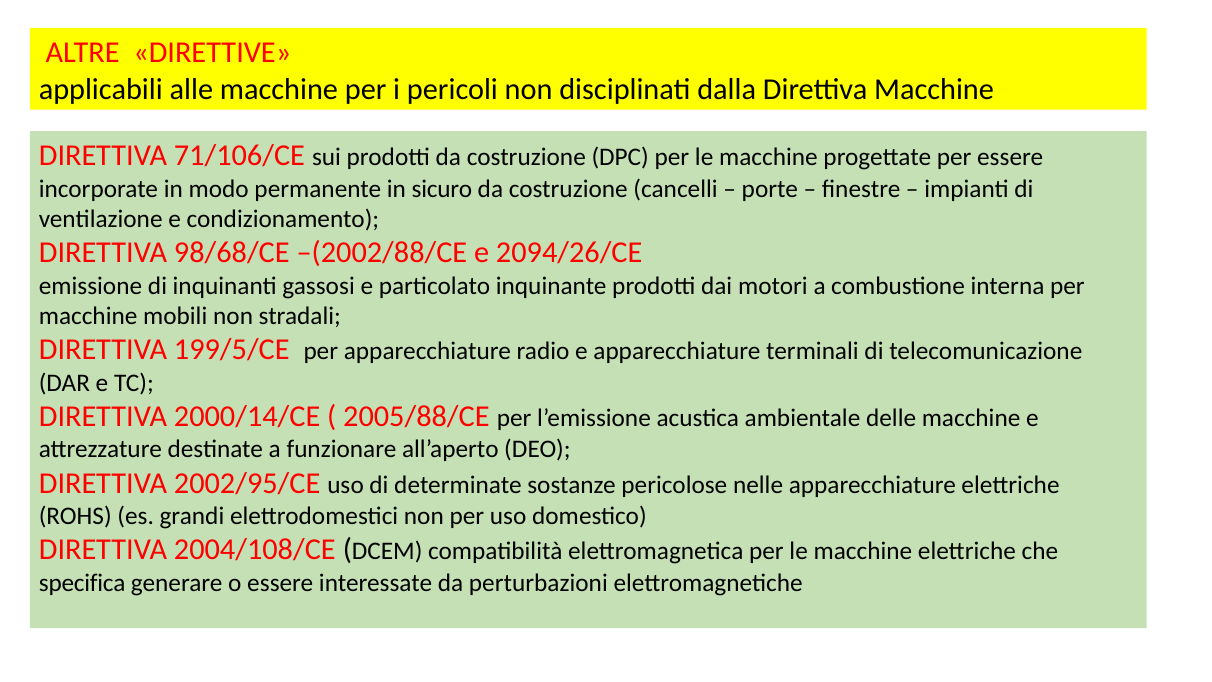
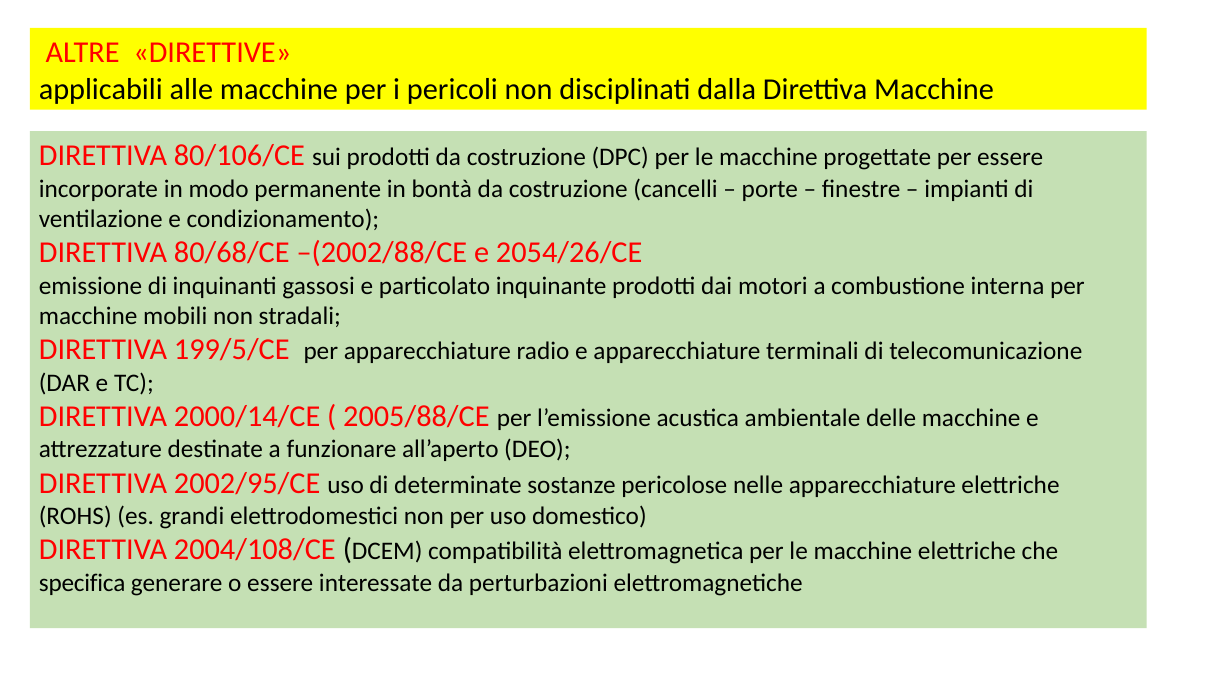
71/106/CE: 71/106/CE -> 80/106/CE (239, 156)
sicuro: sicuro -> bontà (442, 189)
98/68/CE: 98/68/CE -> 80/68/CE (232, 253)
2094/26/CE: 2094/26/CE -> 2054/26/CE (569, 253)
